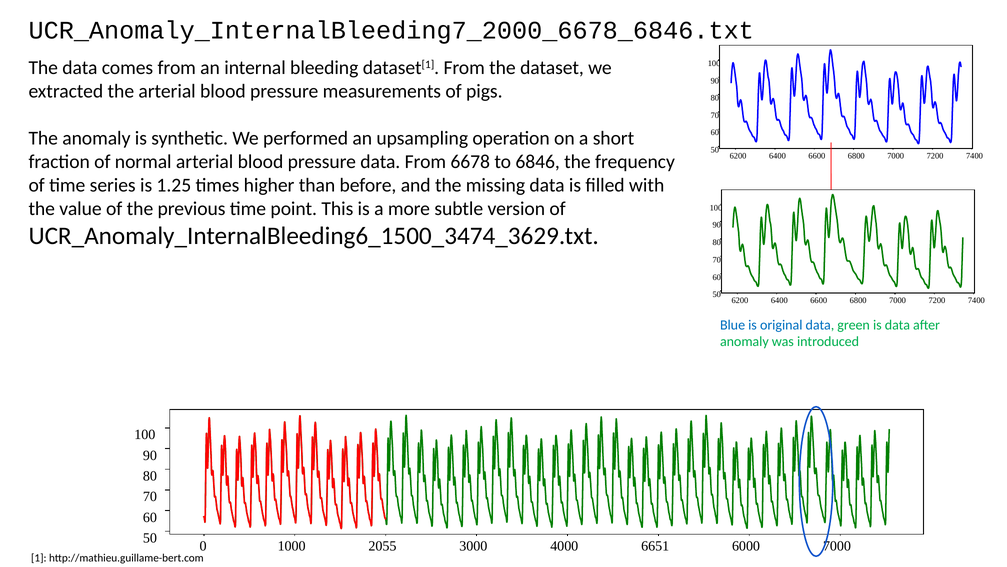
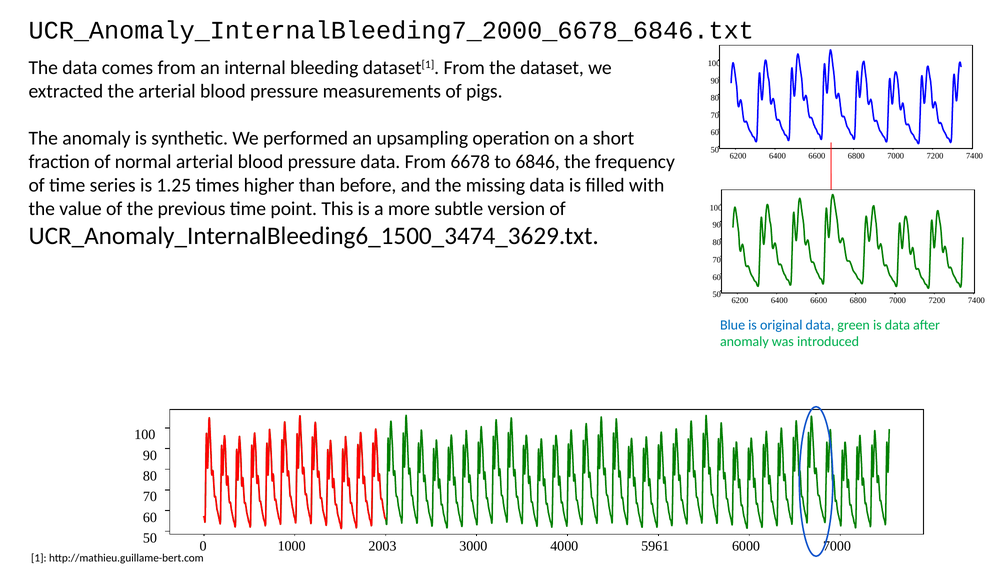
2055: 2055 -> 2003 (382, 546)
6651: 6651 -> 5961 (655, 546)
